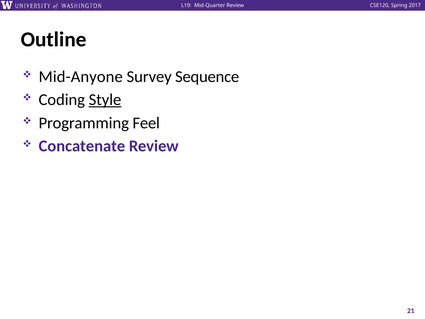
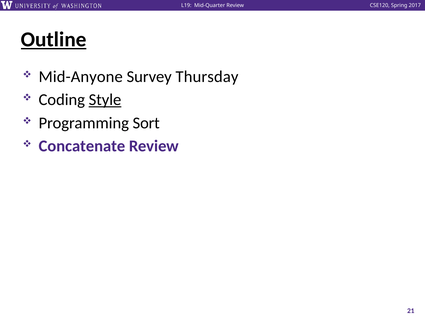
Outline underline: none -> present (54, 39)
Sequence: Sequence -> Thursday (207, 77)
Feel: Feel -> Sort (146, 123)
